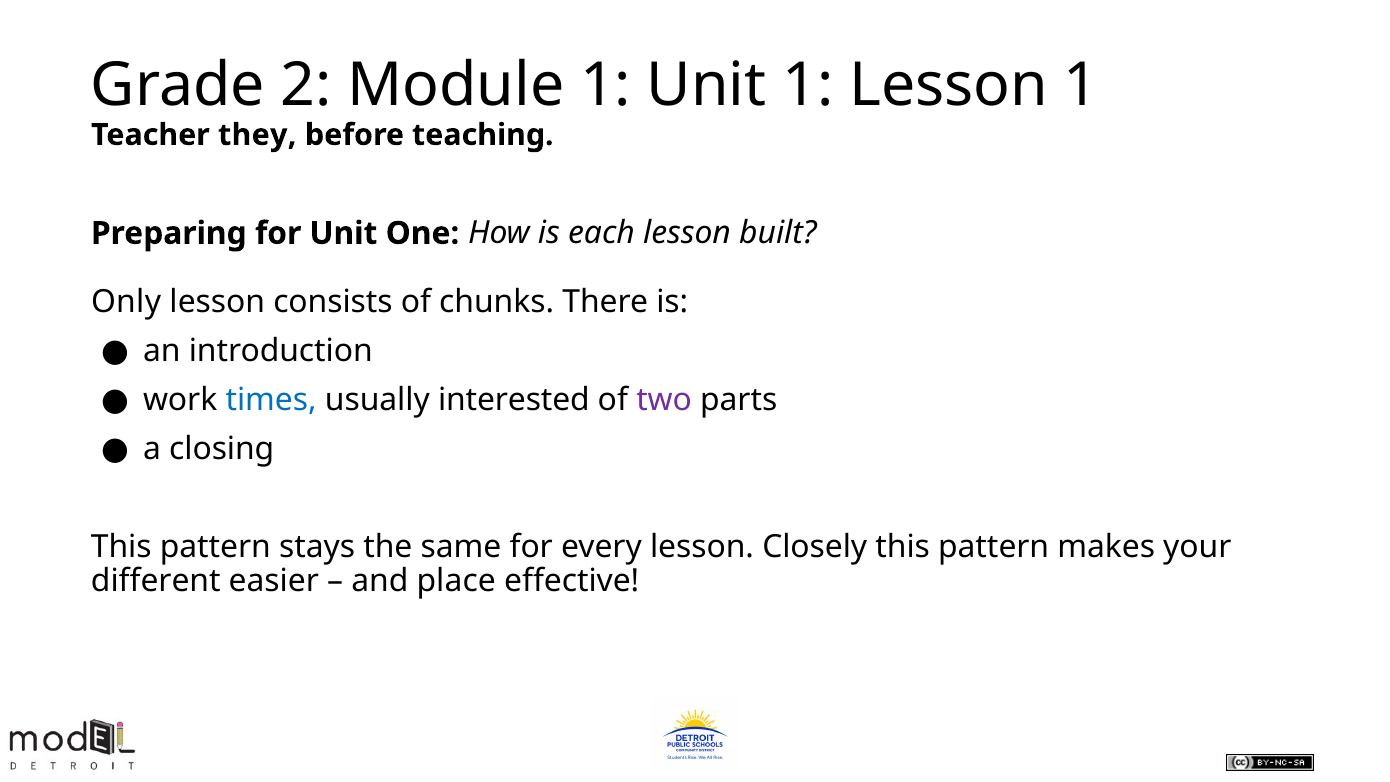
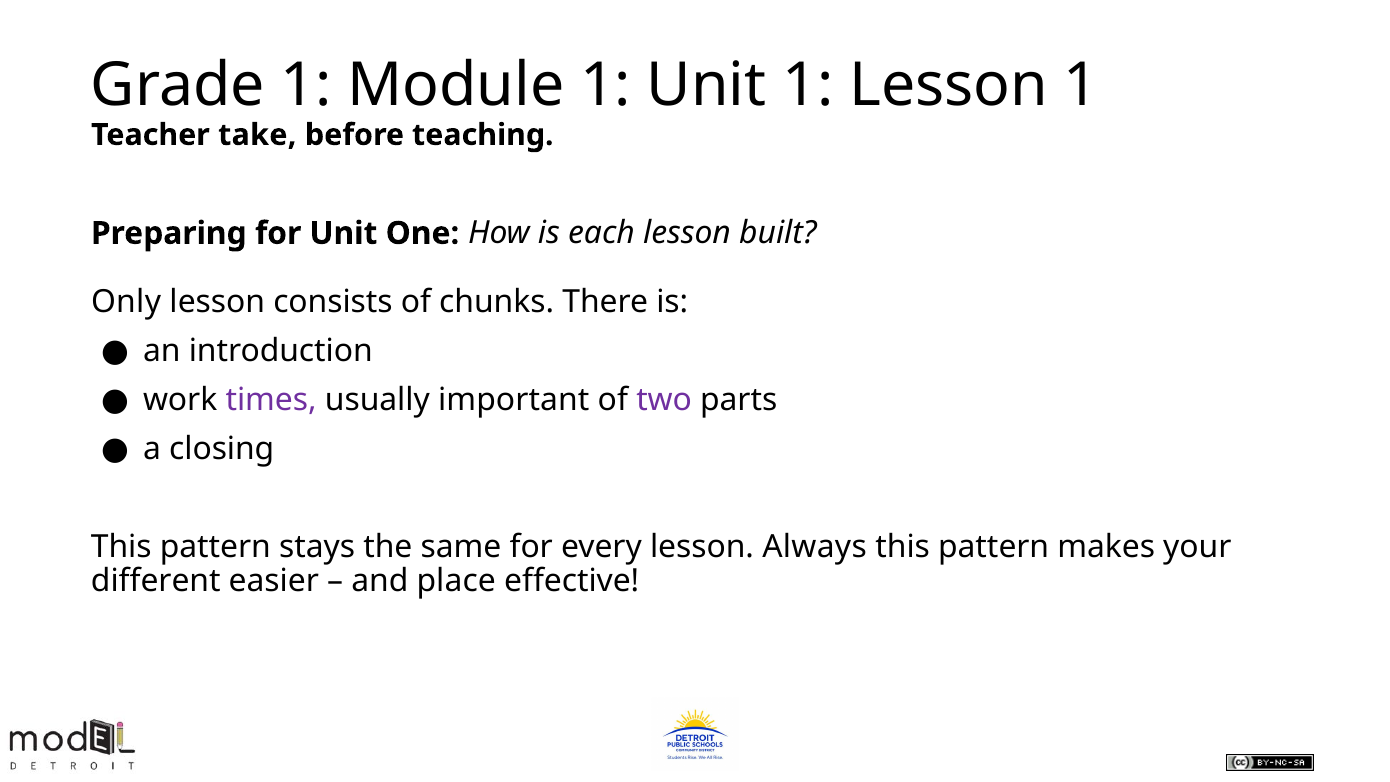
Grade 2: 2 -> 1 (306, 85)
they: they -> take (257, 135)
times colour: blue -> purple (271, 400)
interested: interested -> important (514, 400)
Closely: Closely -> Always (815, 546)
